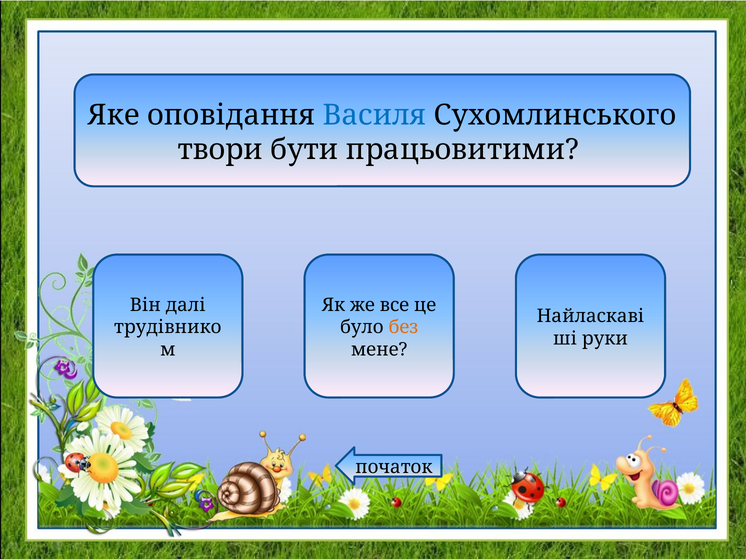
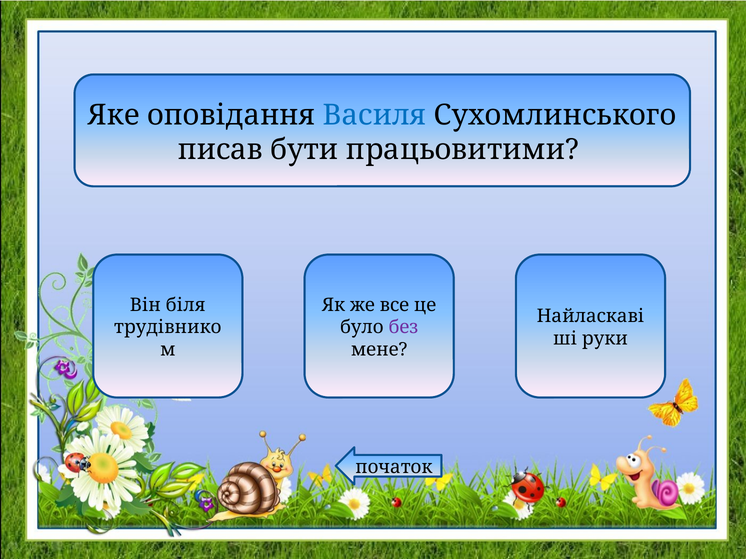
твори: твори -> писав (220, 150)
далі: далі -> біля (186, 305)
без colour: orange -> purple (403, 328)
